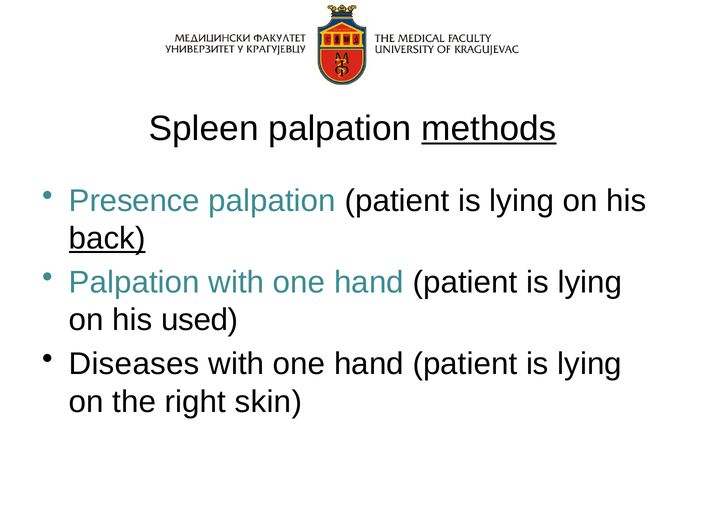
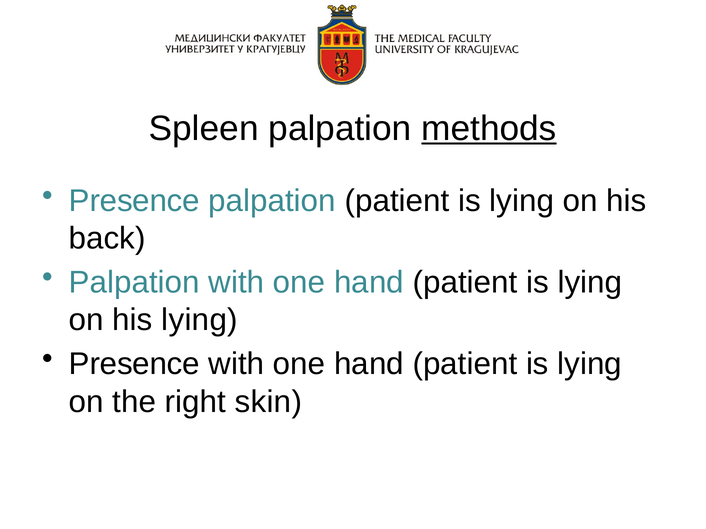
back underline: present -> none (107, 239)
his used: used -> lying (199, 320)
Diseases: Diseases -> Presence (134, 364)
